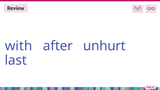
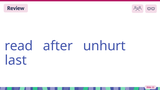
with: with -> read (19, 46)
